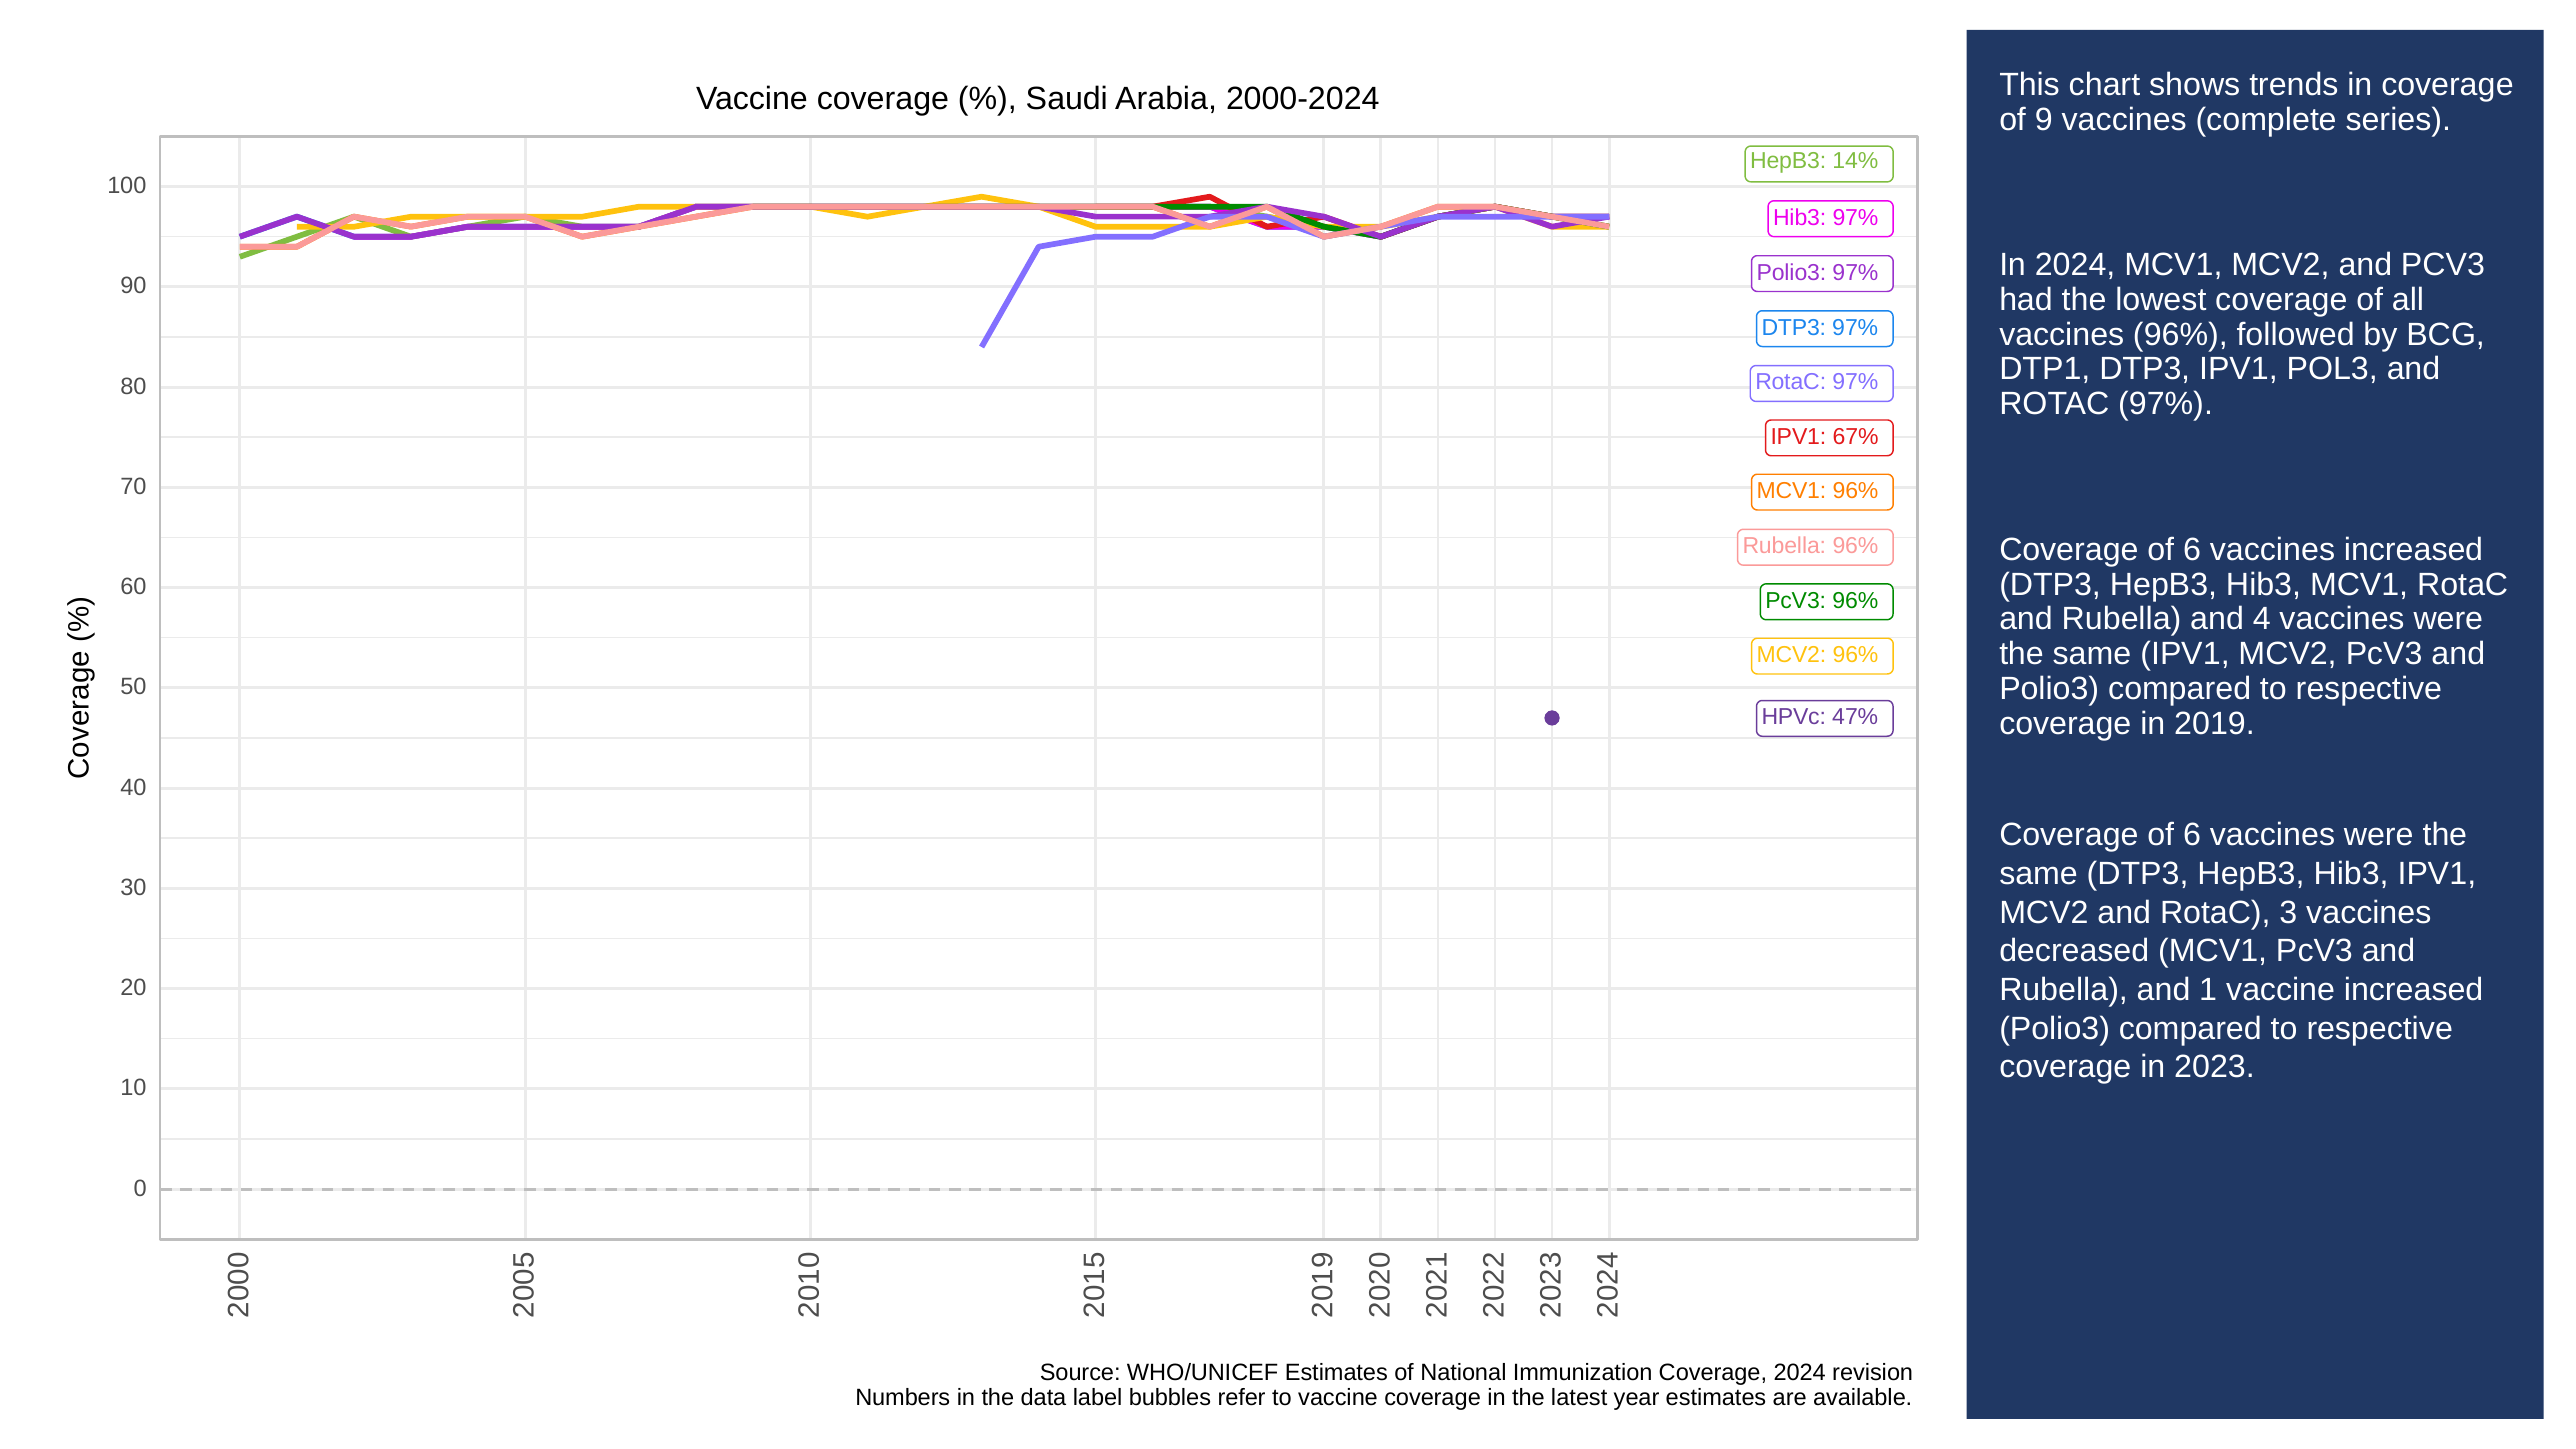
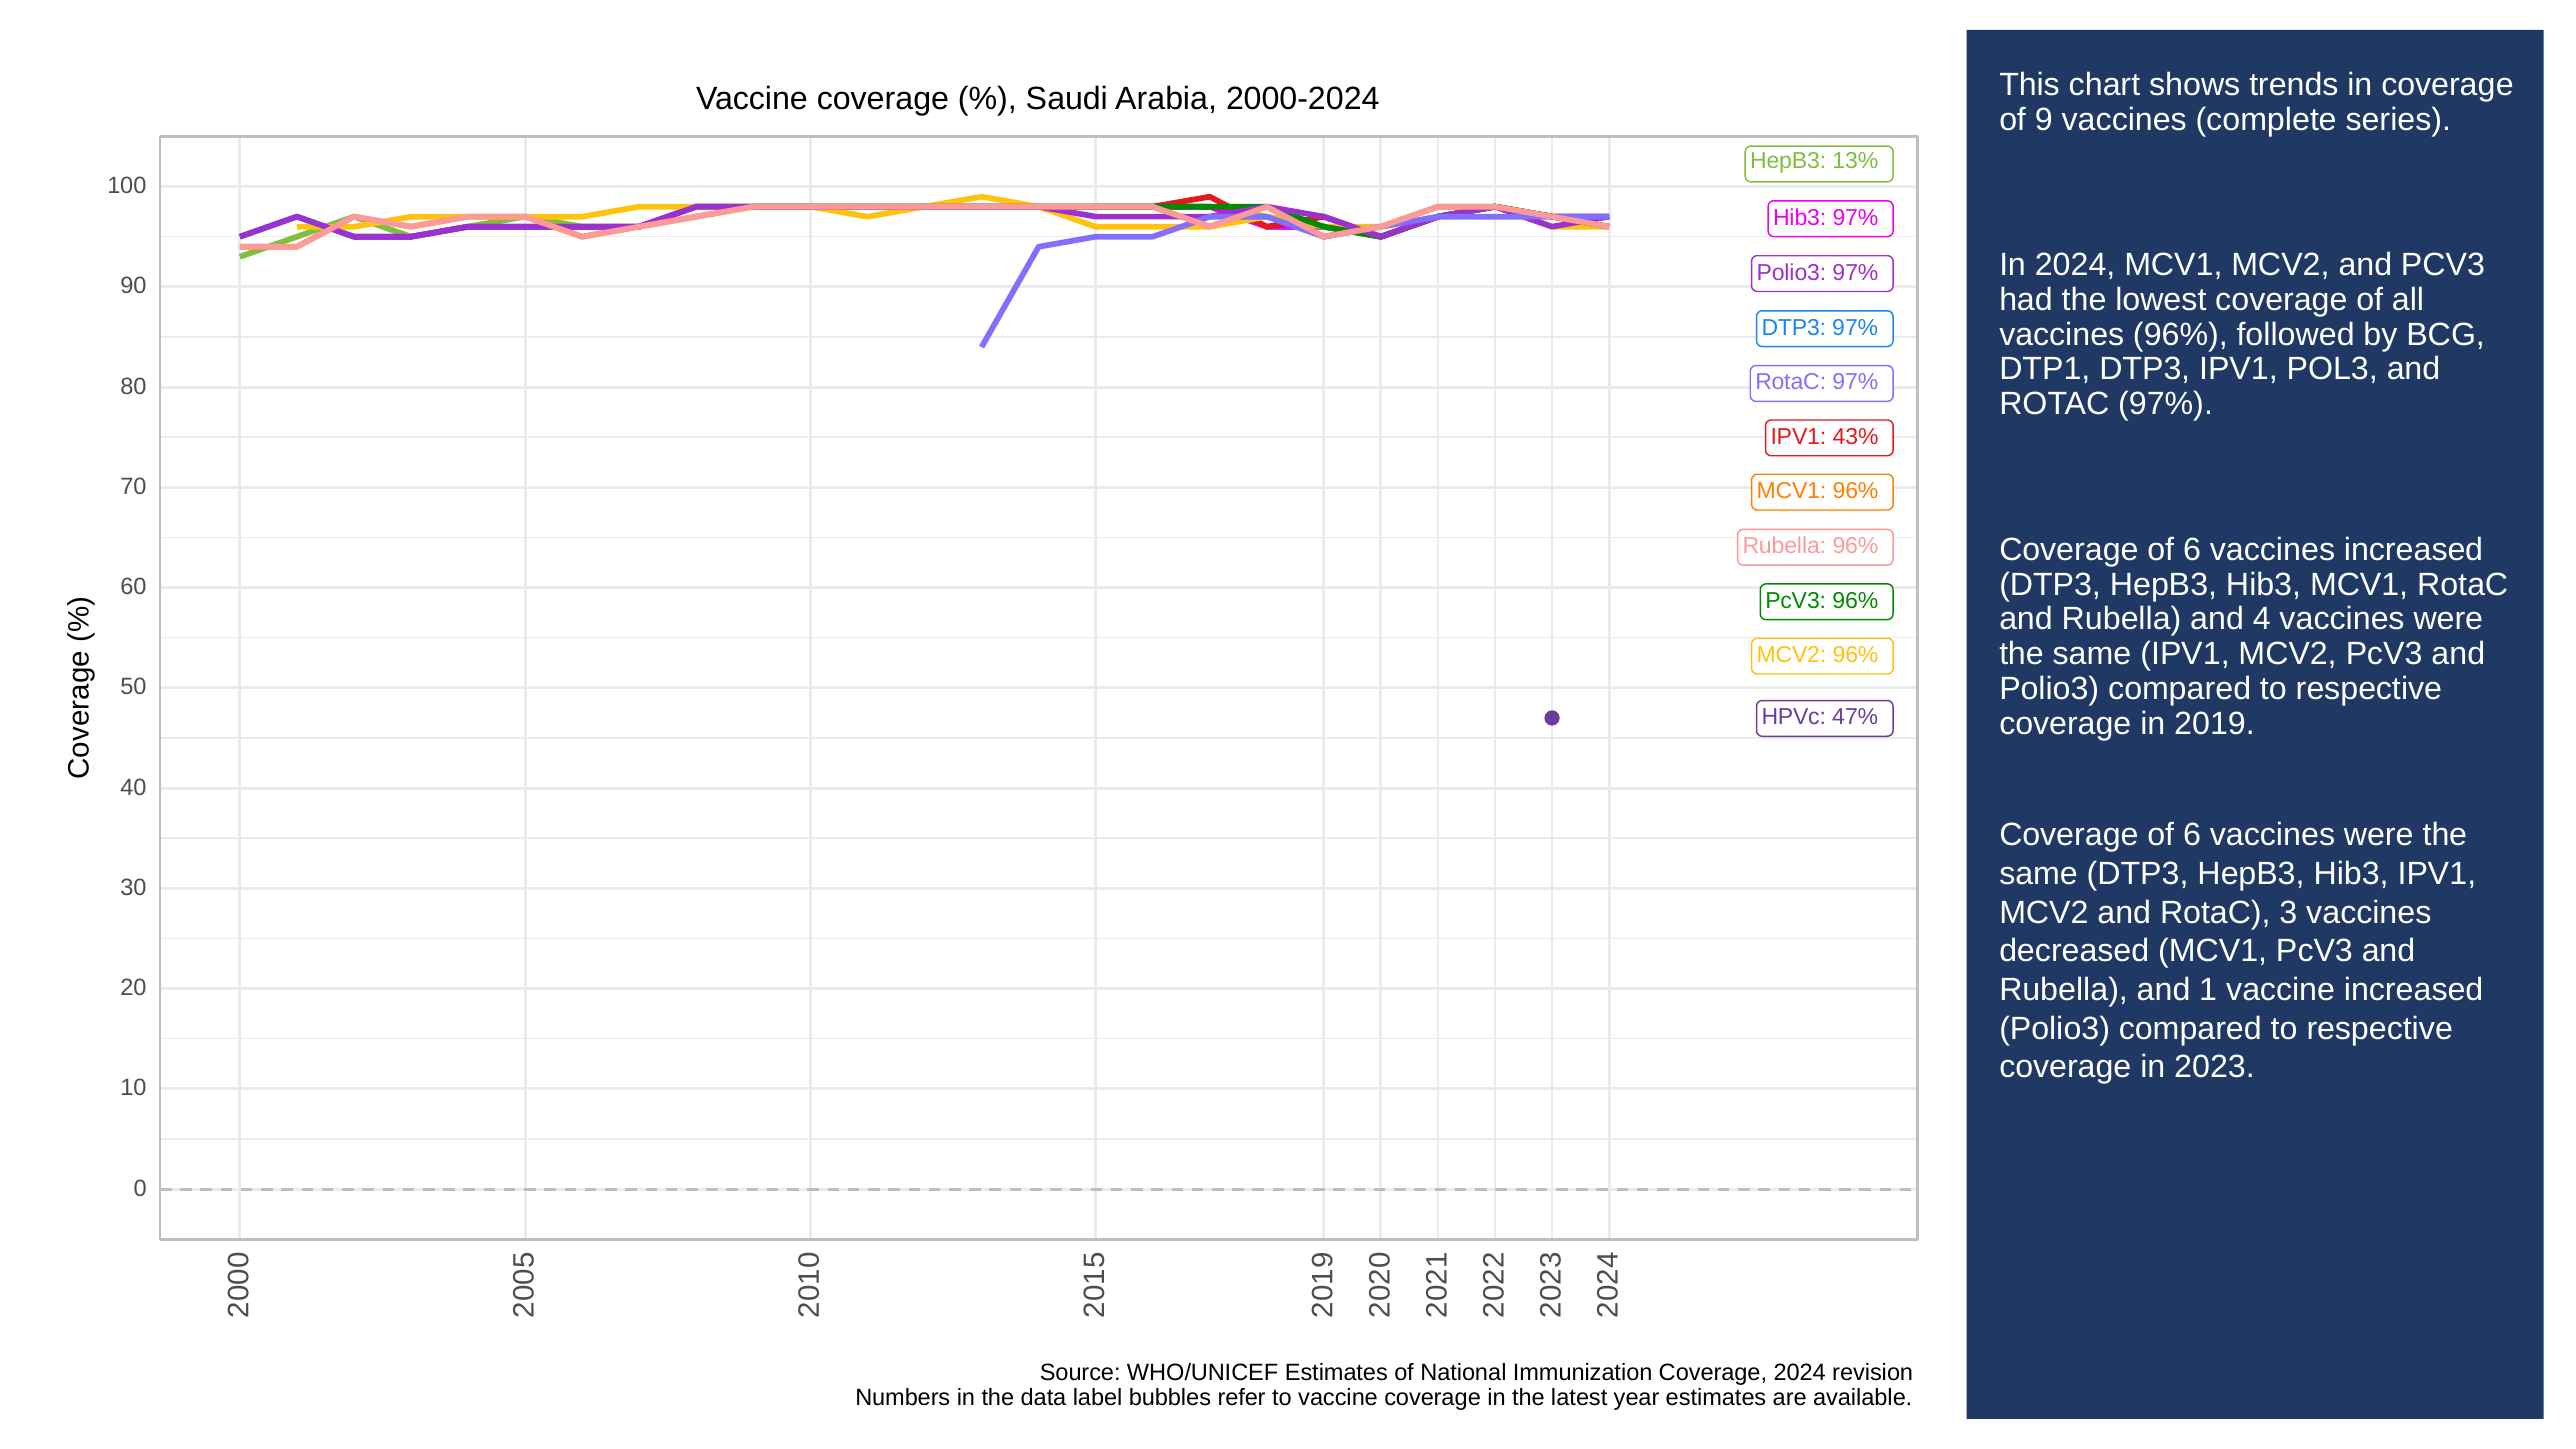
14%: 14% -> 13% (1855, 161)
67%: 67% -> 43% (1856, 437)
